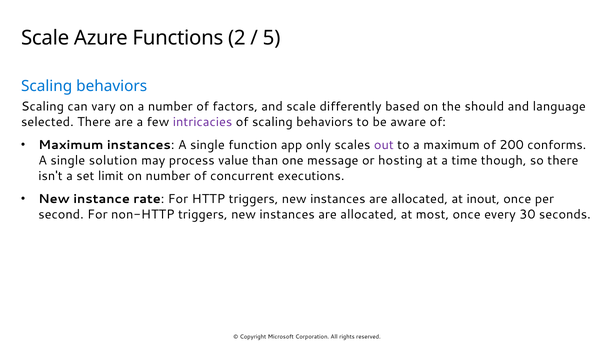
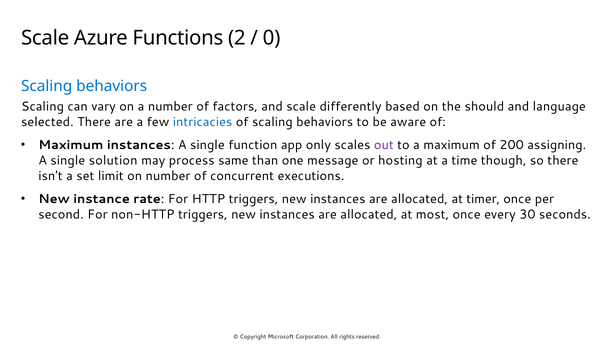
5: 5 -> 0 (272, 38)
intricacies colour: purple -> blue (203, 122)
conforms: conforms -> assigning (557, 145)
value: value -> same (233, 160)
inout: inout -> timer (483, 199)
